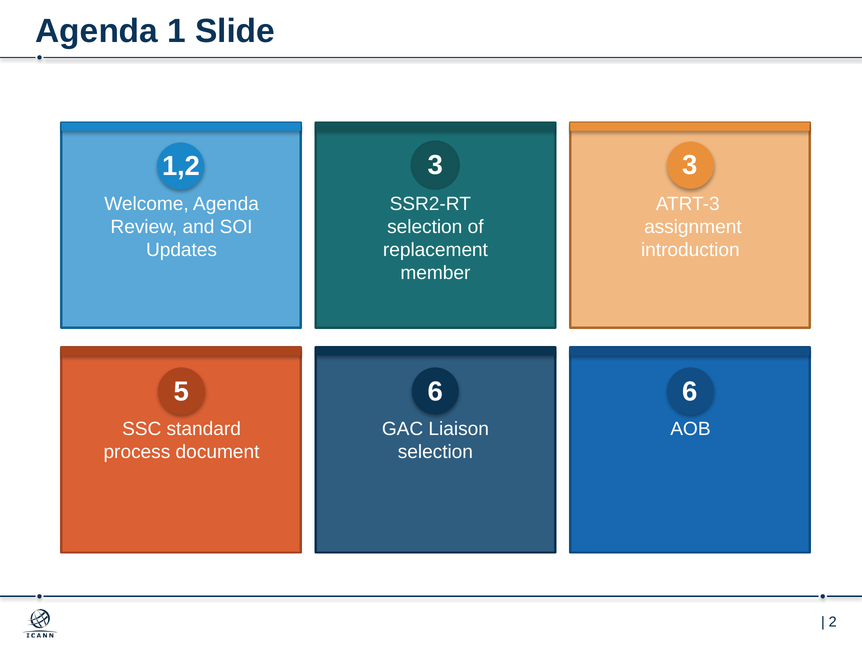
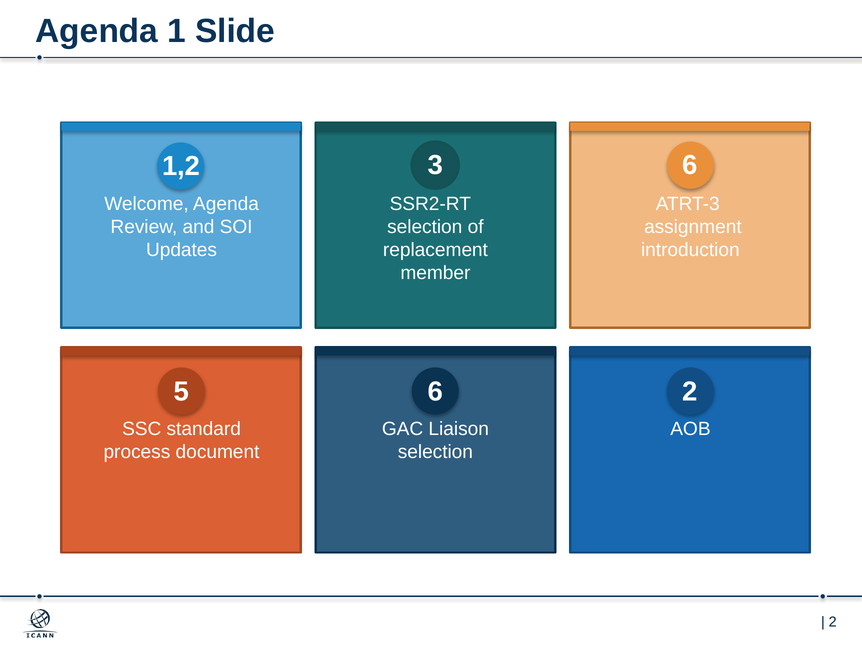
3 3: 3 -> 6 (690, 165)
6 6: 6 -> 2 (690, 391)
